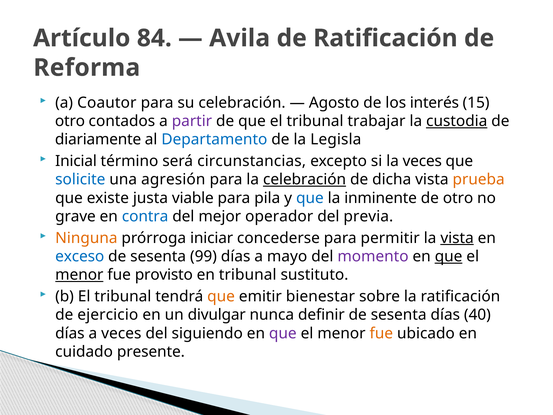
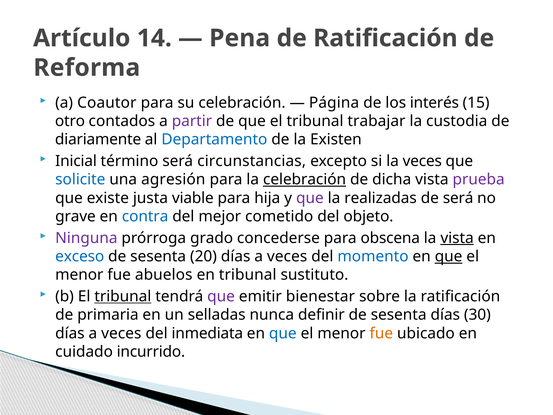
84: 84 -> 14 (154, 38)
Avila: Avila -> Pena (240, 38)
Agosto: Agosto -> Página (334, 103)
custodia underline: present -> none (457, 121)
Legisla: Legisla -> Existen (336, 139)
prueba colour: orange -> purple (479, 179)
pila: pila -> hija (267, 198)
que colour: blue -> purple (310, 198)
inminente: inminente -> realizadas (381, 198)
de otro: otro -> será (458, 198)
operador: operador -> cometido (279, 216)
previa: previa -> objeto (368, 216)
Ninguna colour: orange -> purple (86, 238)
iniciar: iniciar -> grado (212, 238)
permitir: permitir -> obscena (390, 238)
99: 99 -> 20 (203, 256)
mayo: mayo -> veces (287, 256)
momento colour: purple -> blue (373, 256)
menor underline: present -> none (79, 275)
provisto: provisto -> abuelos (164, 275)
tribunal underline: none -> present (123, 296)
que colour: orange -> purple (221, 296)
ejercicio: ejercicio -> primaria (108, 315)
divulgar: divulgar -> selladas (217, 315)
40: 40 -> 30 (477, 315)
siguiendo: siguiendo -> inmediata (207, 333)
que colour: purple -> blue (283, 333)
presente: presente -> incurrido (151, 352)
